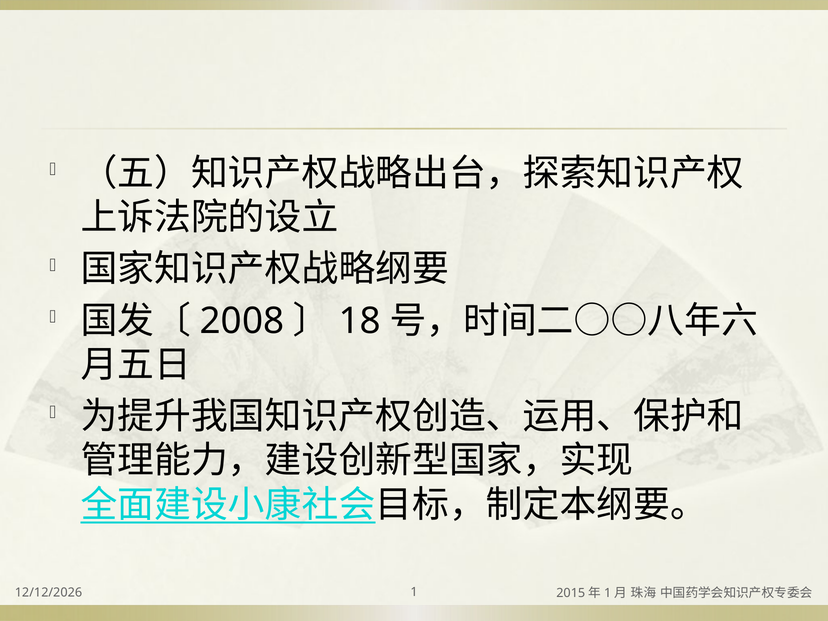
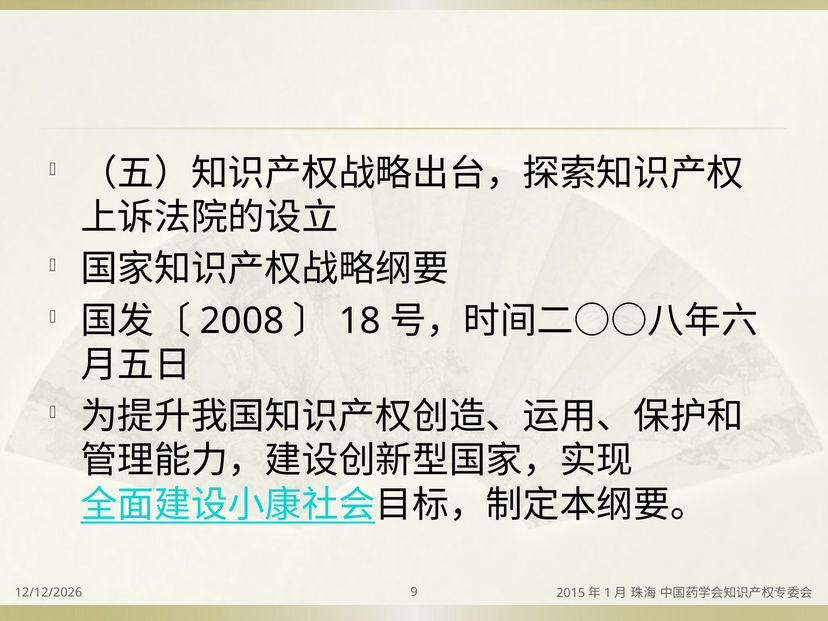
1: 1 -> 9 (414, 592)
